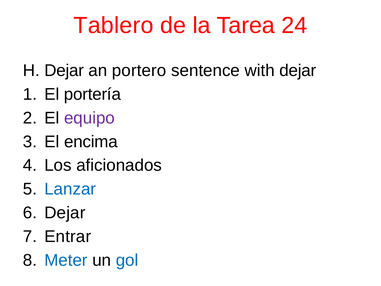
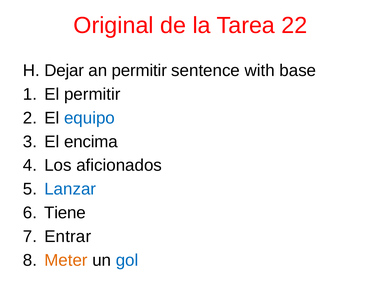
Tablero: Tablero -> Original (114, 25)
24: 24 -> 22 (294, 25)
an portero: portero -> permitir (139, 70)
with dejar: dejar -> base (298, 70)
El portería: portería -> permitir (92, 94)
equipo colour: purple -> blue (89, 118)
Dejar: Dejar -> Tiene (65, 213)
Meter colour: blue -> orange (66, 260)
